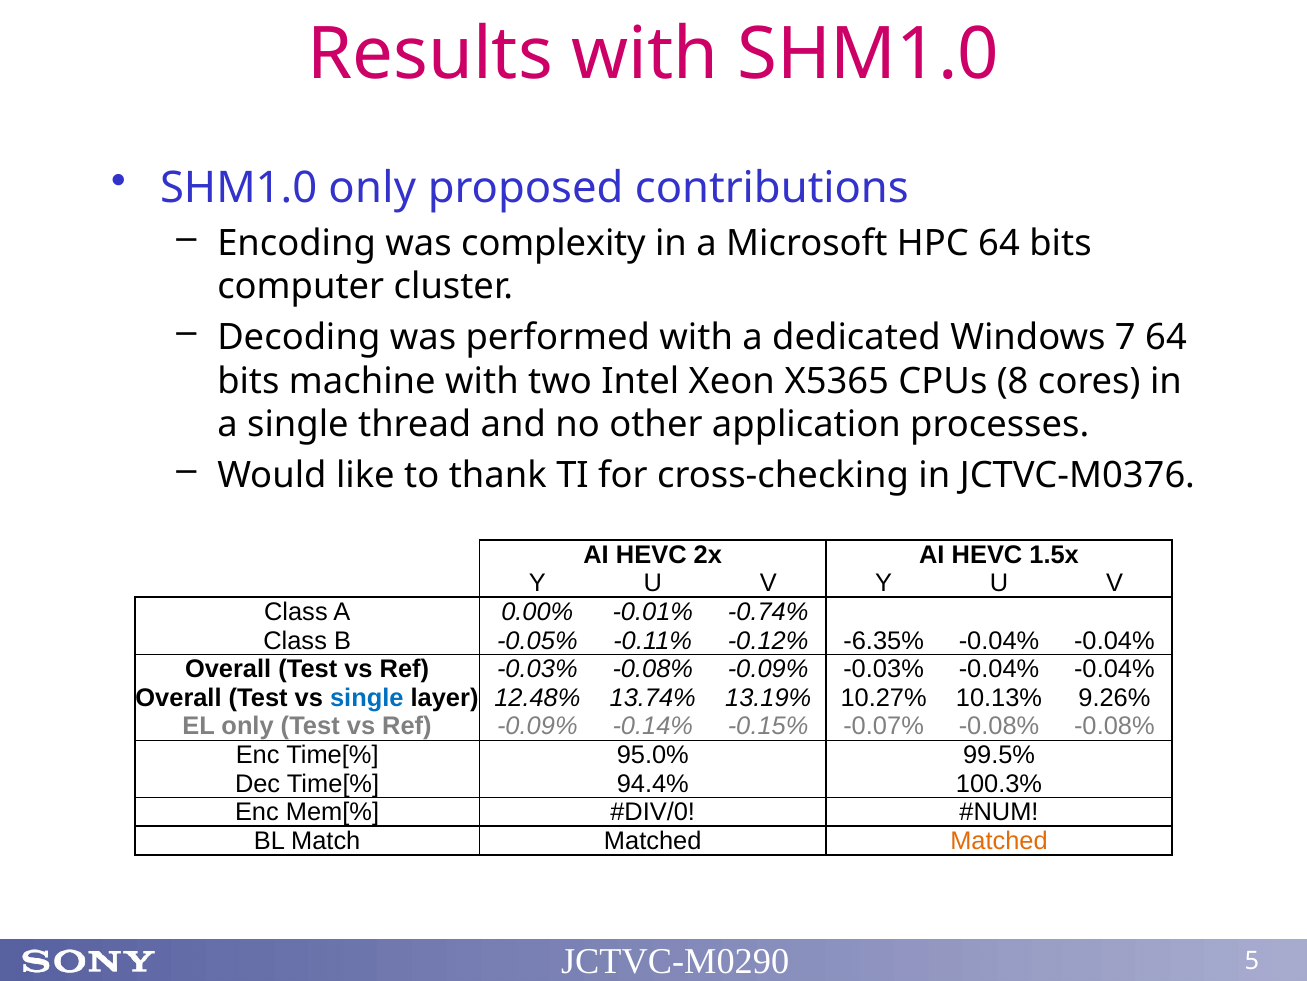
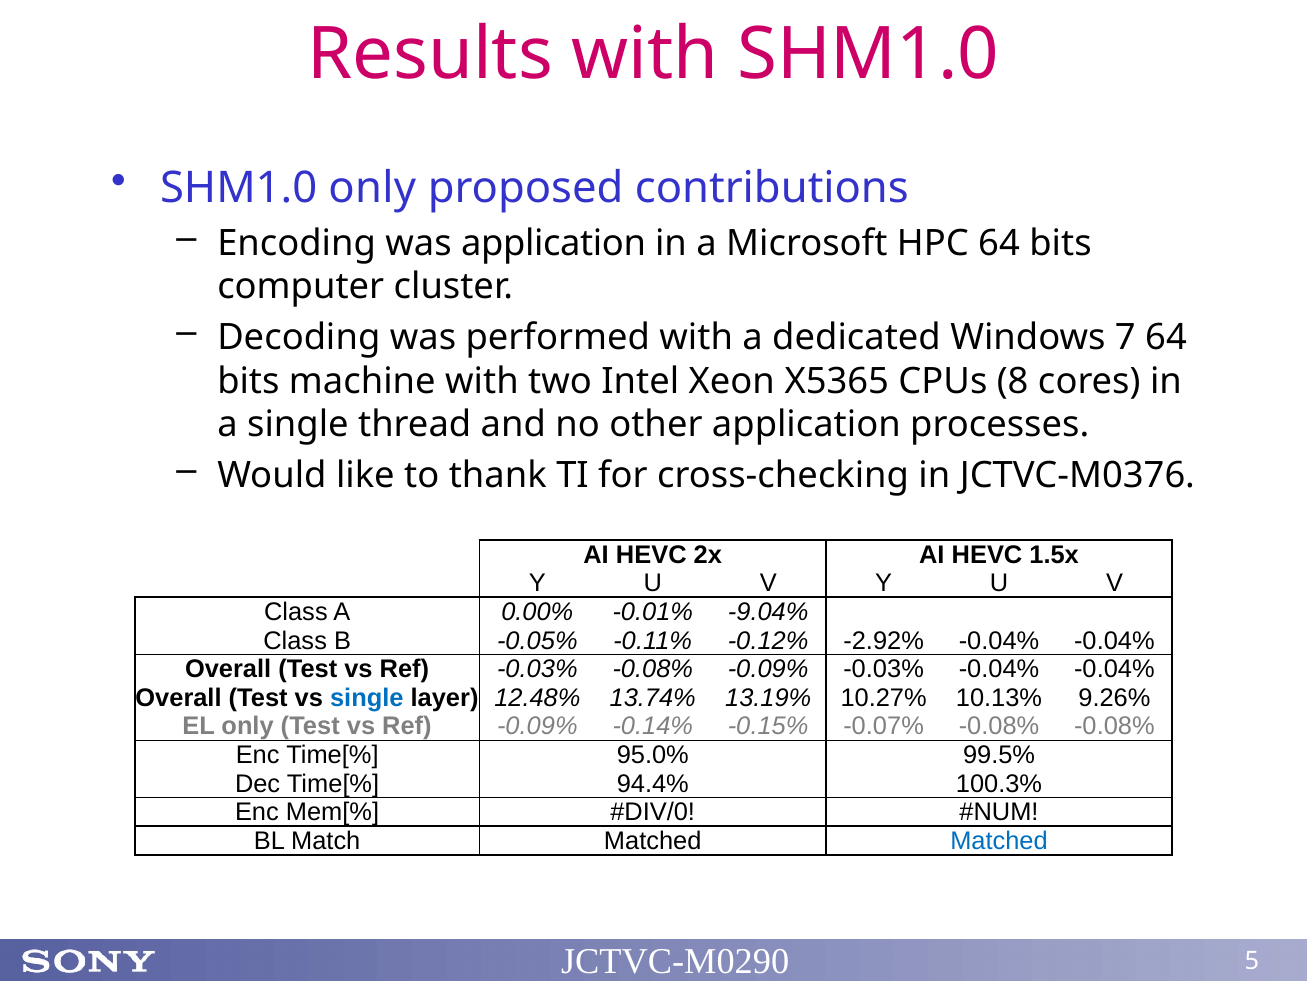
was complexity: complexity -> application (554, 243)
-0.74%: -0.74% -> -9.04% (768, 612)
-6.35%: -6.35% -> -2.92% (884, 640)
Matched colour: orange -> blue (999, 840)
